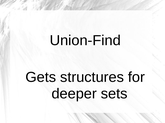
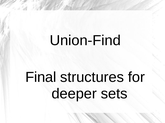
Gets: Gets -> Final (41, 78)
